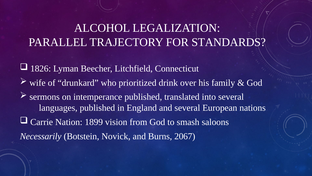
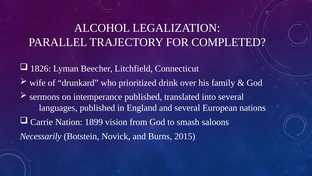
STANDARDS: STANDARDS -> COMPLETED (229, 42)
2067: 2067 -> 2015 (185, 136)
